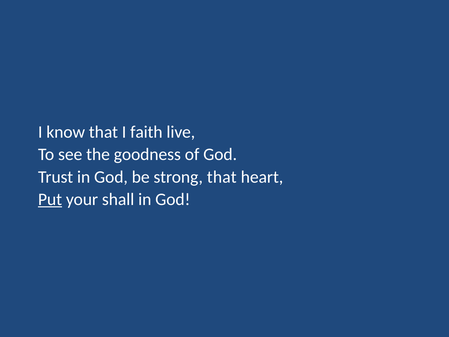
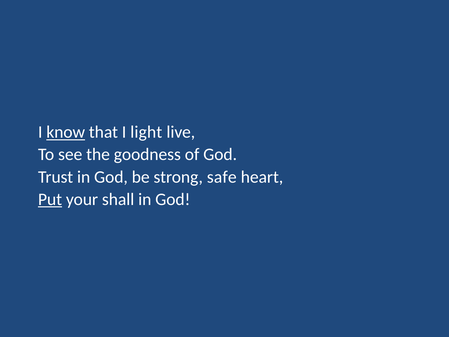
know underline: none -> present (66, 132)
faith: faith -> light (146, 132)
strong that: that -> safe (222, 177)
